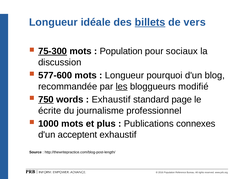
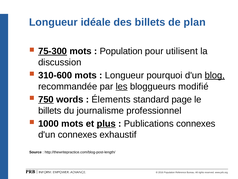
billets underline: present -> none (150, 22)
vers: vers -> plan (195, 22)
sociaux: sociaux -> utilisent (182, 51)
577-600: 577-600 -> 310-600 (55, 75)
blog underline: none -> present (215, 75)
Exhaustif: Exhaustif -> Élements (111, 99)
écrite: écrite -> billets (50, 110)
plus underline: none -> present (106, 123)
d'un acceptent: acceptent -> connexes (77, 134)
